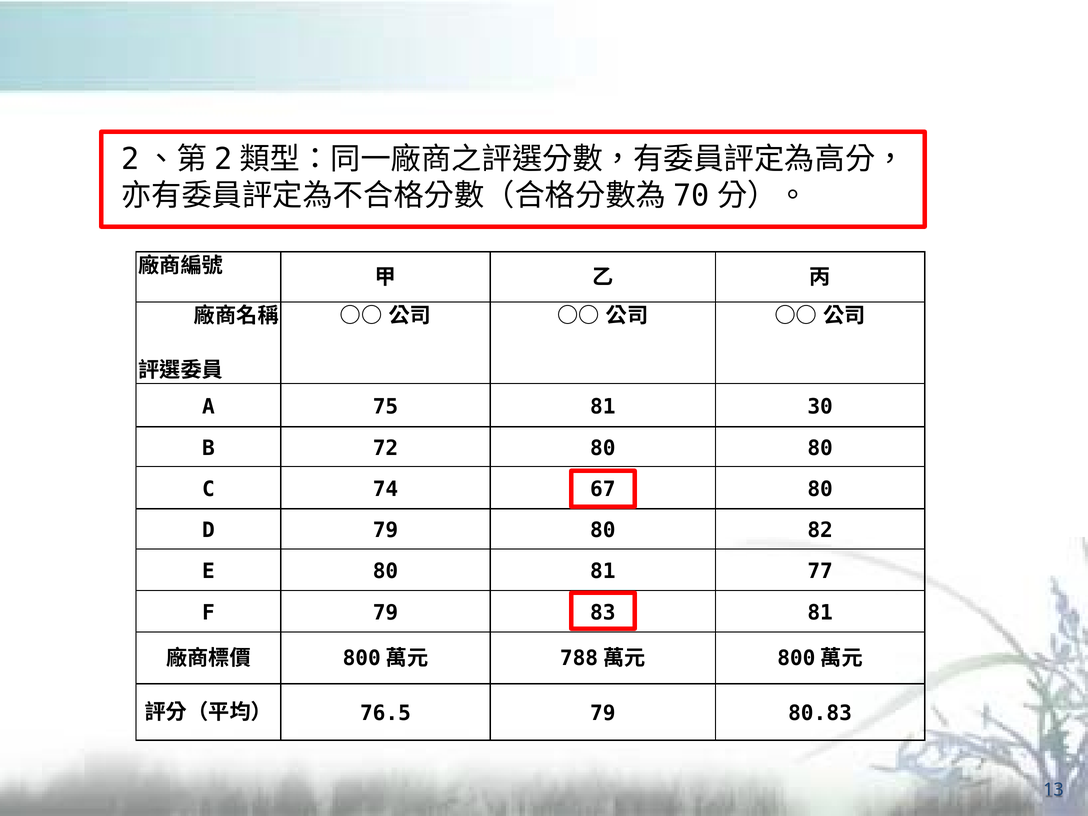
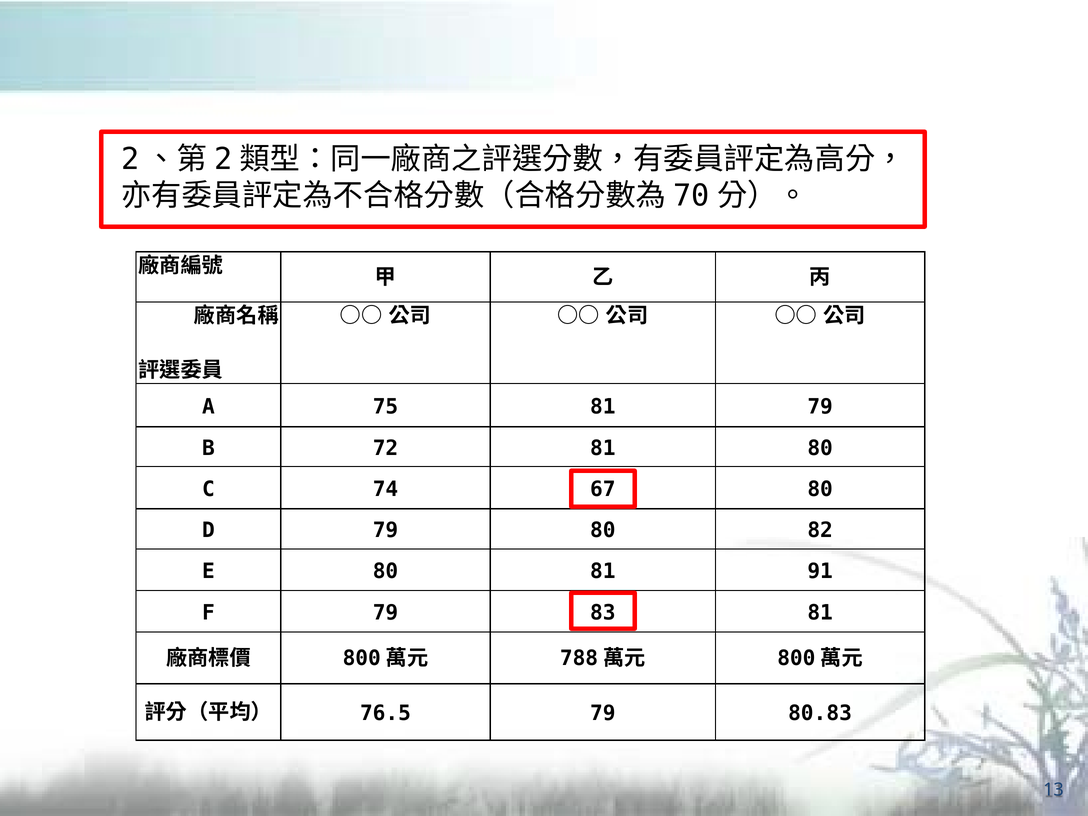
81 30: 30 -> 79 (820, 407)
72 80: 80 -> 81 (603, 448)
77: 77 -> 91 (820, 571)
